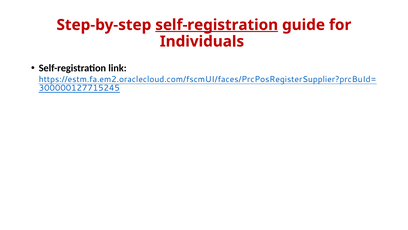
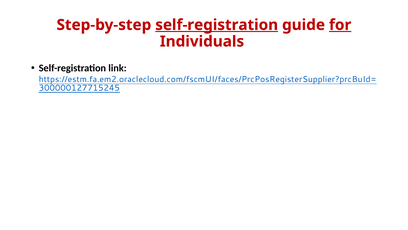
for underline: none -> present (340, 25)
